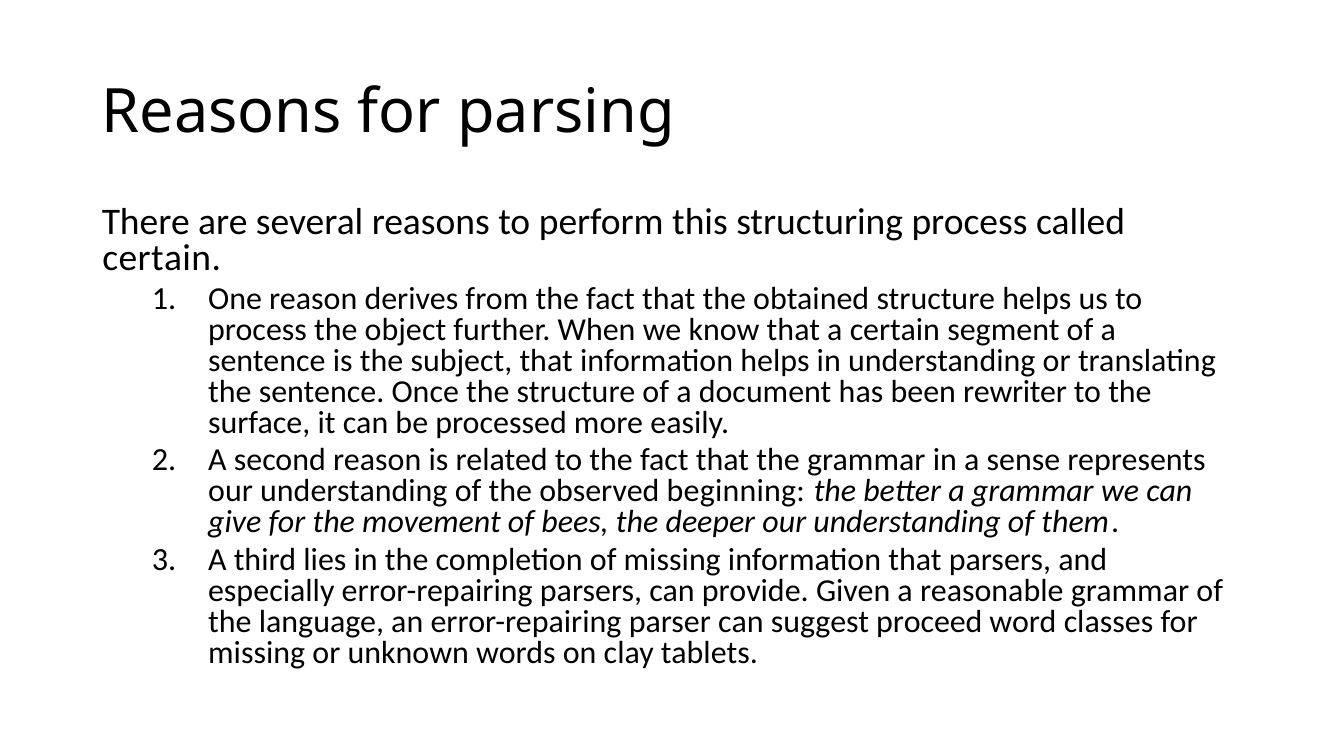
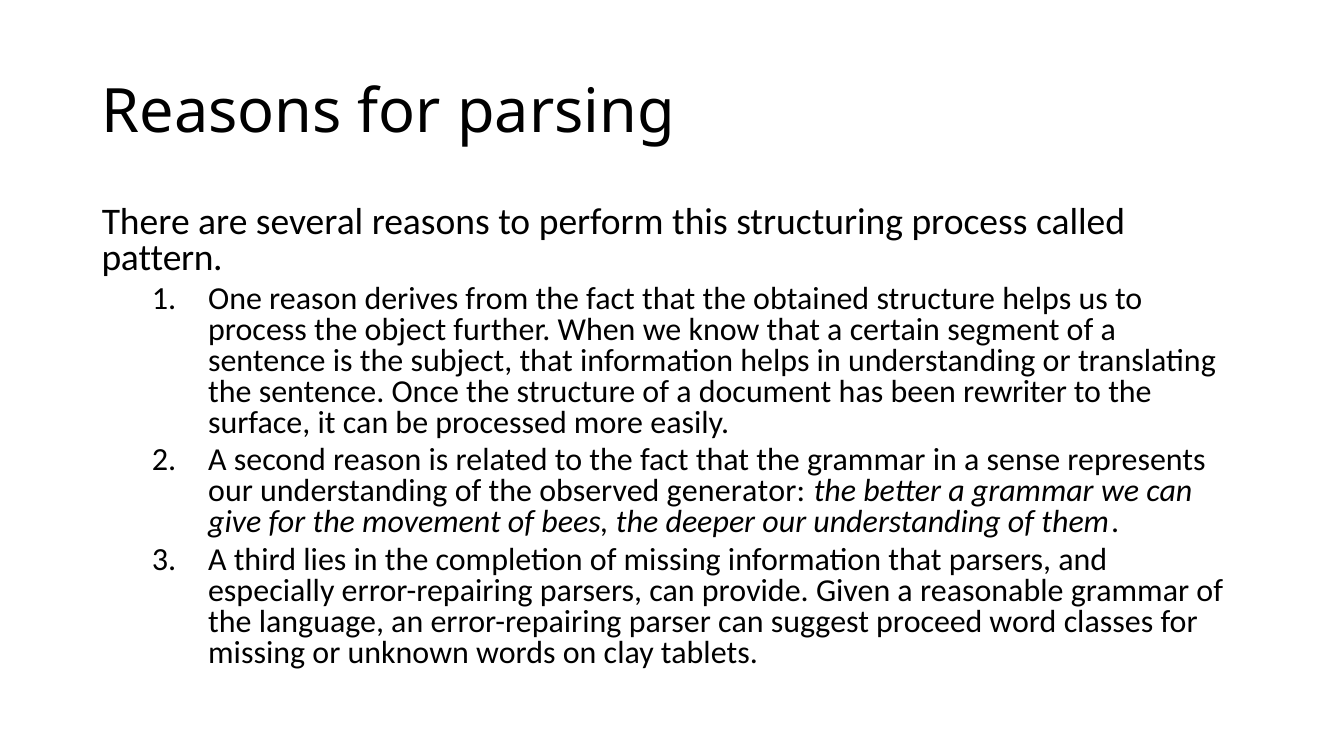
certain: certain -> pattern (162, 258)
beginning: beginning -> generator (736, 491)
